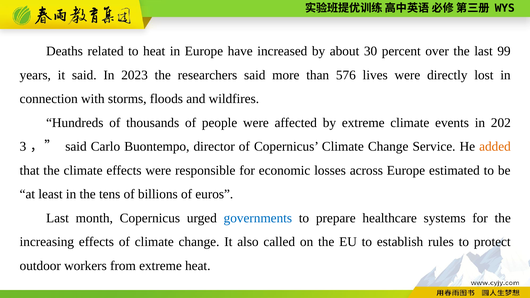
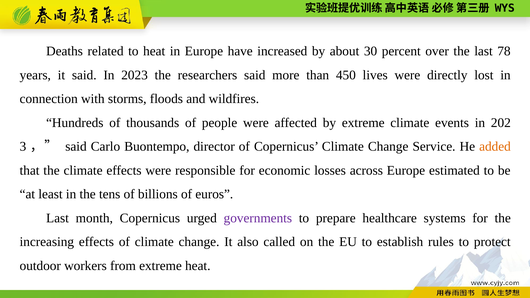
99: 99 -> 78 (504, 51)
576: 576 -> 450 (346, 75)
governments colour: blue -> purple (258, 218)
